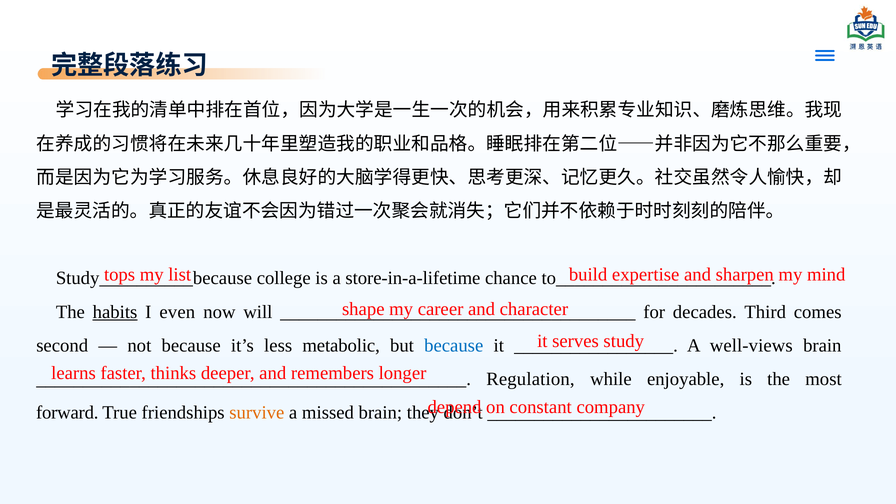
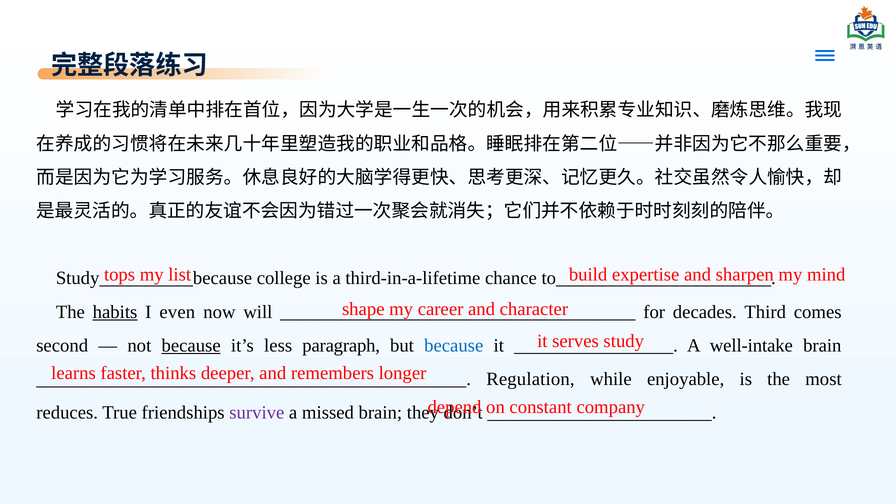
store-in-a-lifetime: store-in-a-lifetime -> third-in-a-lifetime (413, 278)
because underline: none -> present (191, 346)
metabolic: metabolic -> paragraph (341, 346)
well-views: well-views -> well-intake (751, 346)
forward: forward -> reduces (67, 413)
survive colour: orange -> purple (257, 413)
